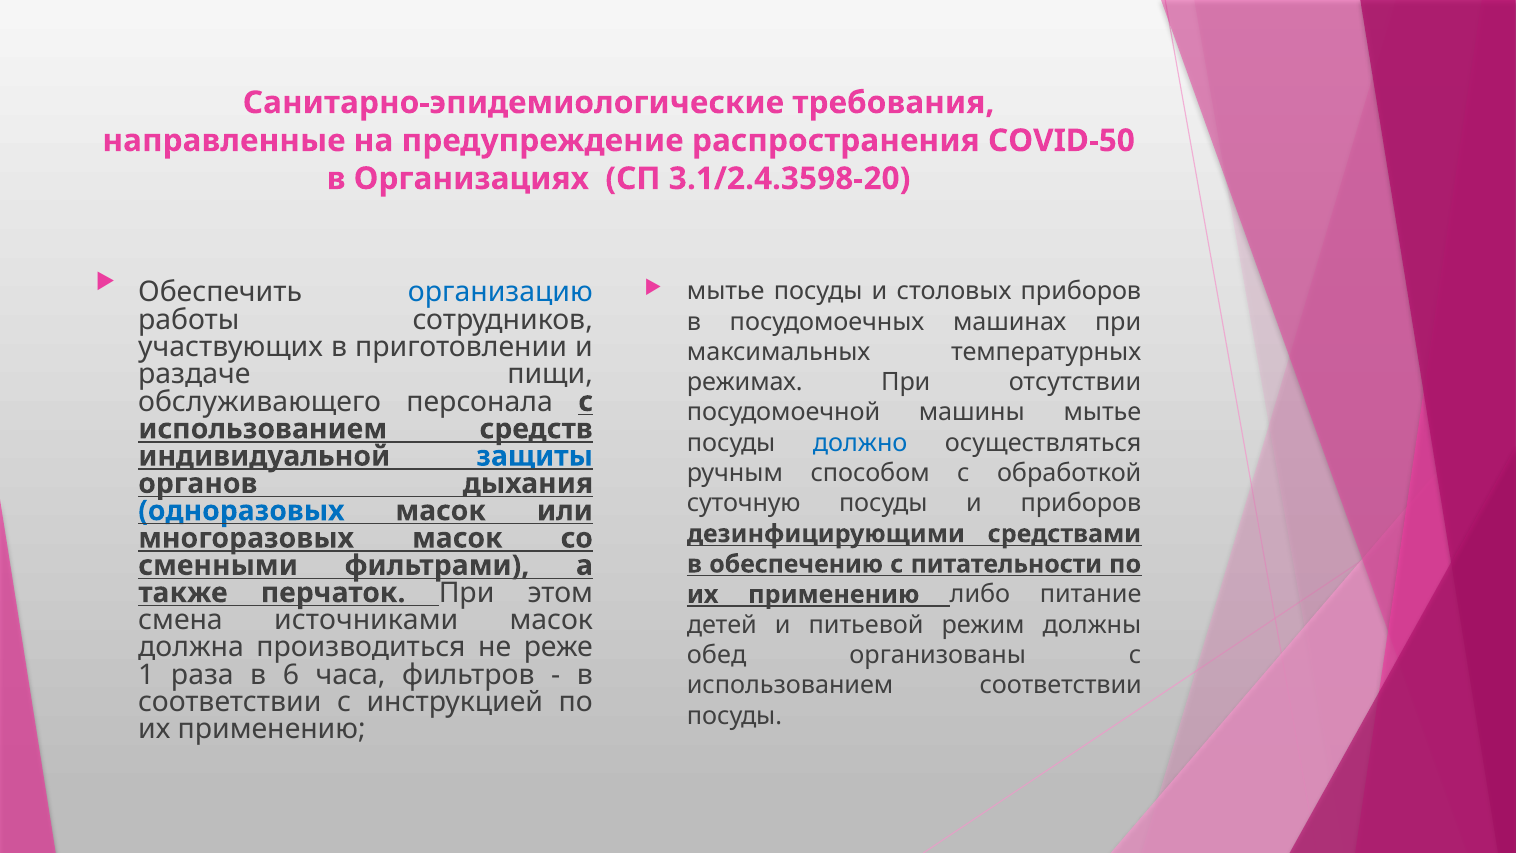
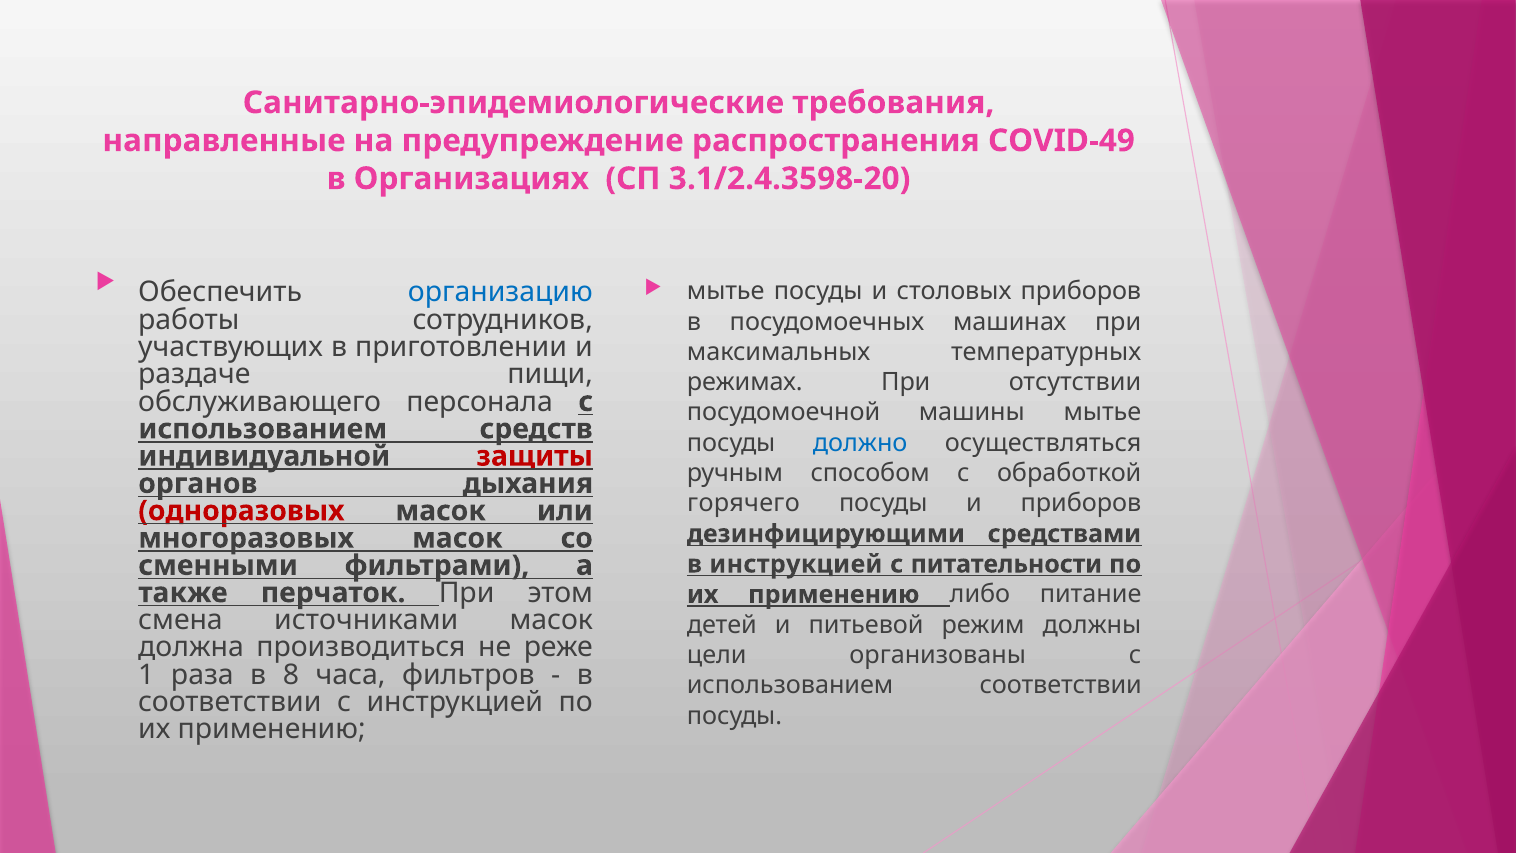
COVID-50: COVID-50 -> COVID-49 (1061, 141)
защиты colour: blue -> red (535, 456)
суточную: суточную -> горячего (744, 503)
одноразовых colour: blue -> red (241, 511)
в обеспечению: обеспечению -> инструкцией (796, 564)
обед: обед -> цели (717, 655)
6: 6 -> 8 (291, 675)
